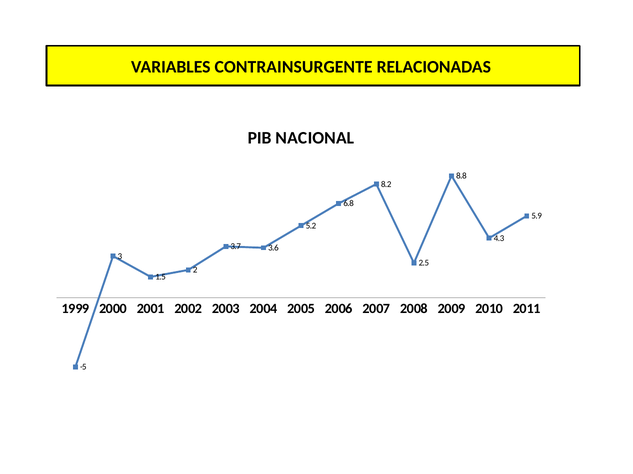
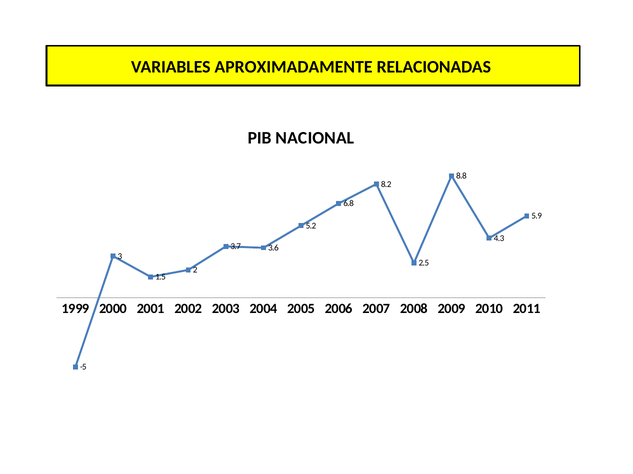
CONTRAINSURGENTE: CONTRAINSURGENTE -> APROXIMADAMENTE (294, 67)
